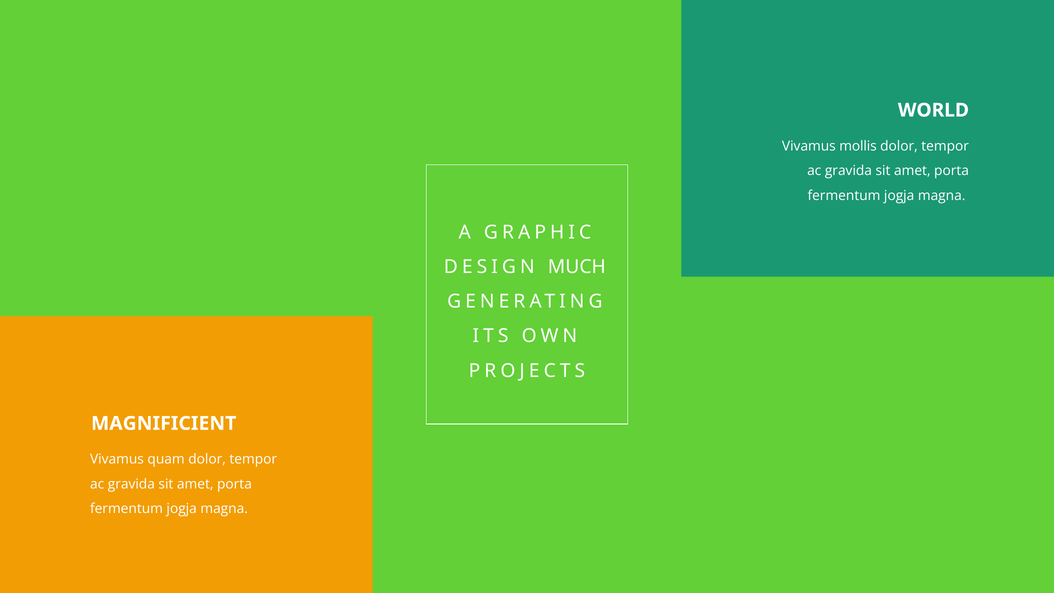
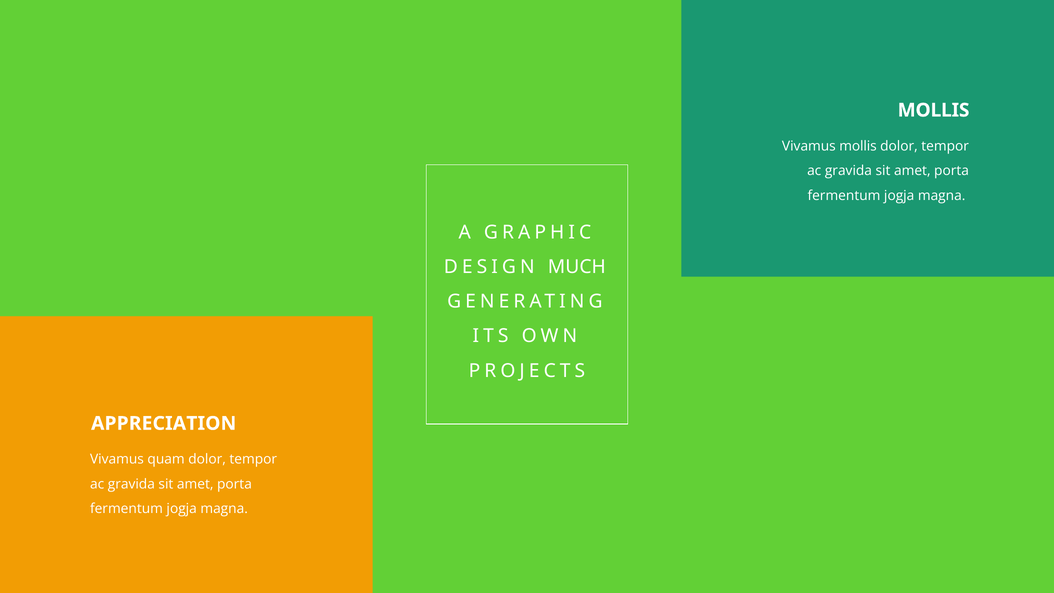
WORLD: WORLD -> MOLLIS (934, 110)
MAGNIFICIENT: MAGNIFICIENT -> APPRECIATION (164, 423)
